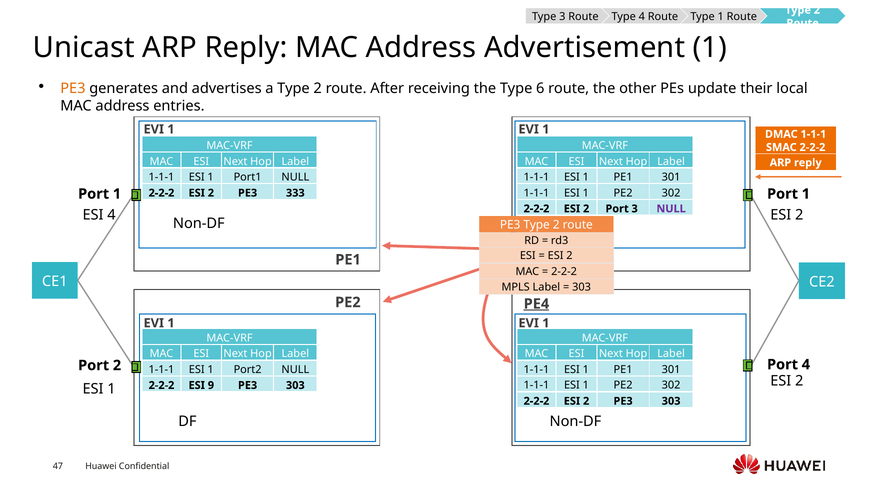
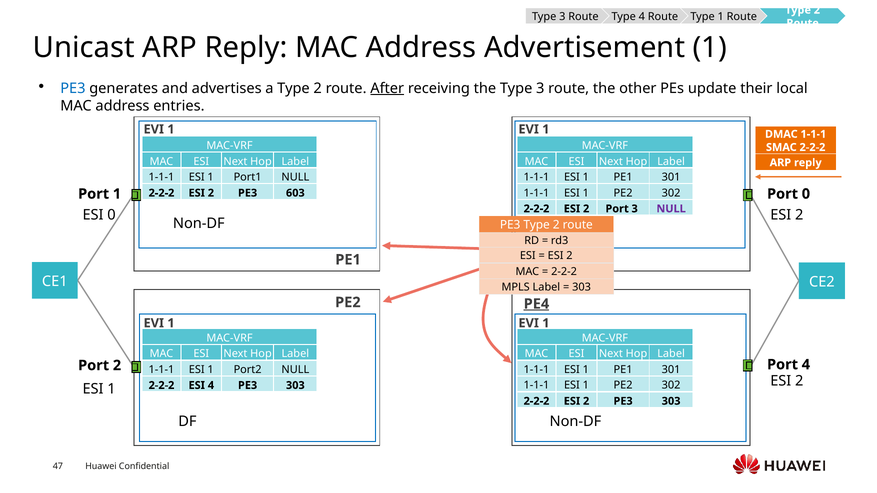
PE3 colour: orange -> blue (73, 88)
After underline: none -> present (387, 88)
the Type 6: 6 -> 3 (540, 88)
333: 333 -> 603 (295, 193)
1: 1 -> 0 (806, 194)
ESI 4: 4 -> 0 (111, 215)
ESI 9: 9 -> 4 (211, 386)
